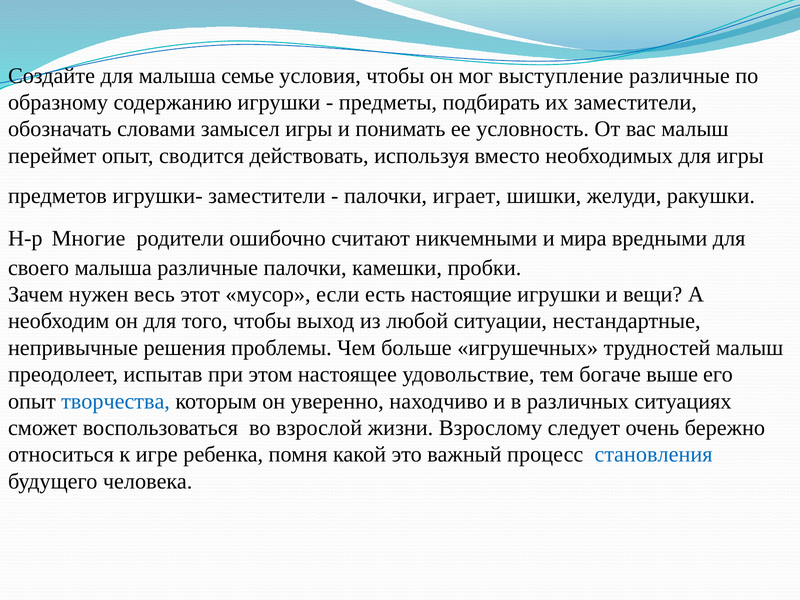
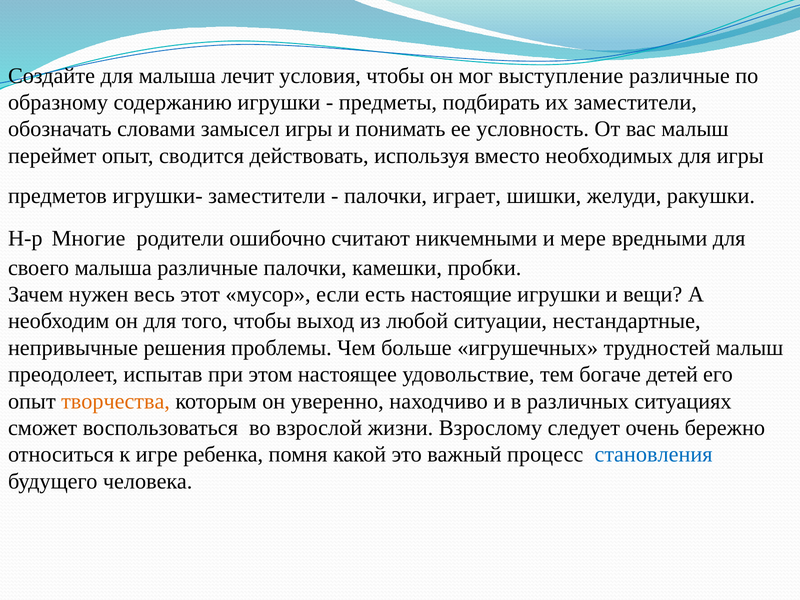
семье: семье -> лечит (248, 76)
мира: мира -> мере (583, 238)
выше: выше -> детей (672, 374)
творчества colour: blue -> orange (116, 401)
